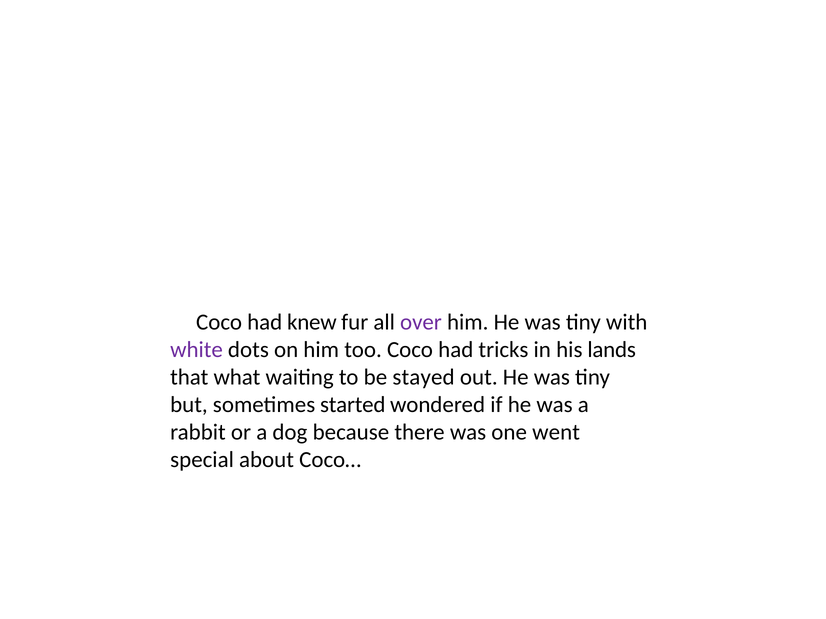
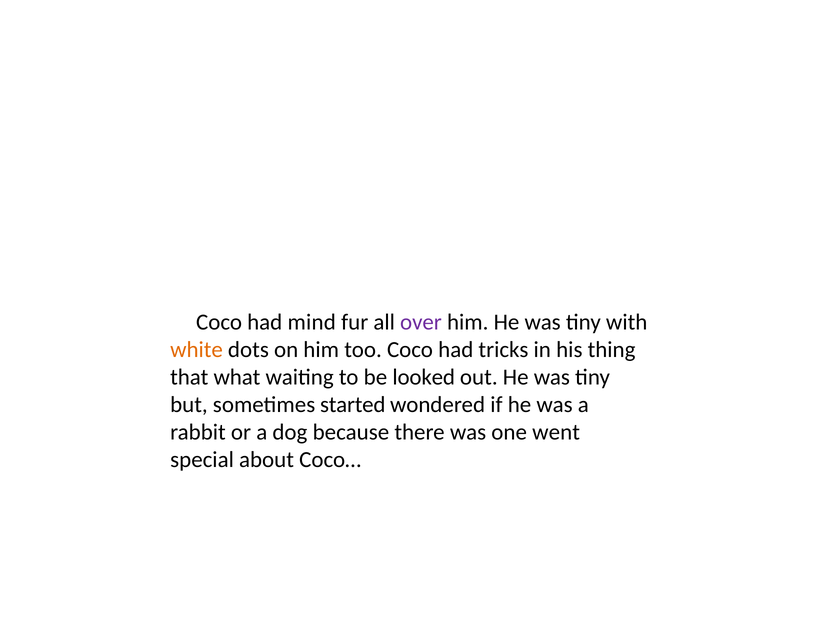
knew: knew -> mind (312, 322)
white colour: purple -> orange (196, 350)
lands: lands -> thing (612, 350)
stayed: stayed -> looked (424, 377)
